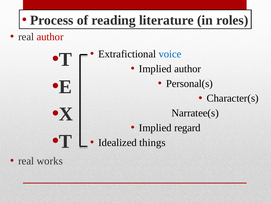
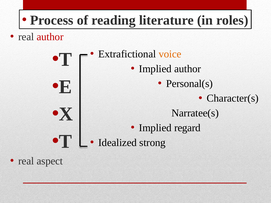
voice colour: blue -> orange (170, 54)
things: things -> strong (153, 143)
works: works -> aspect (50, 161)
